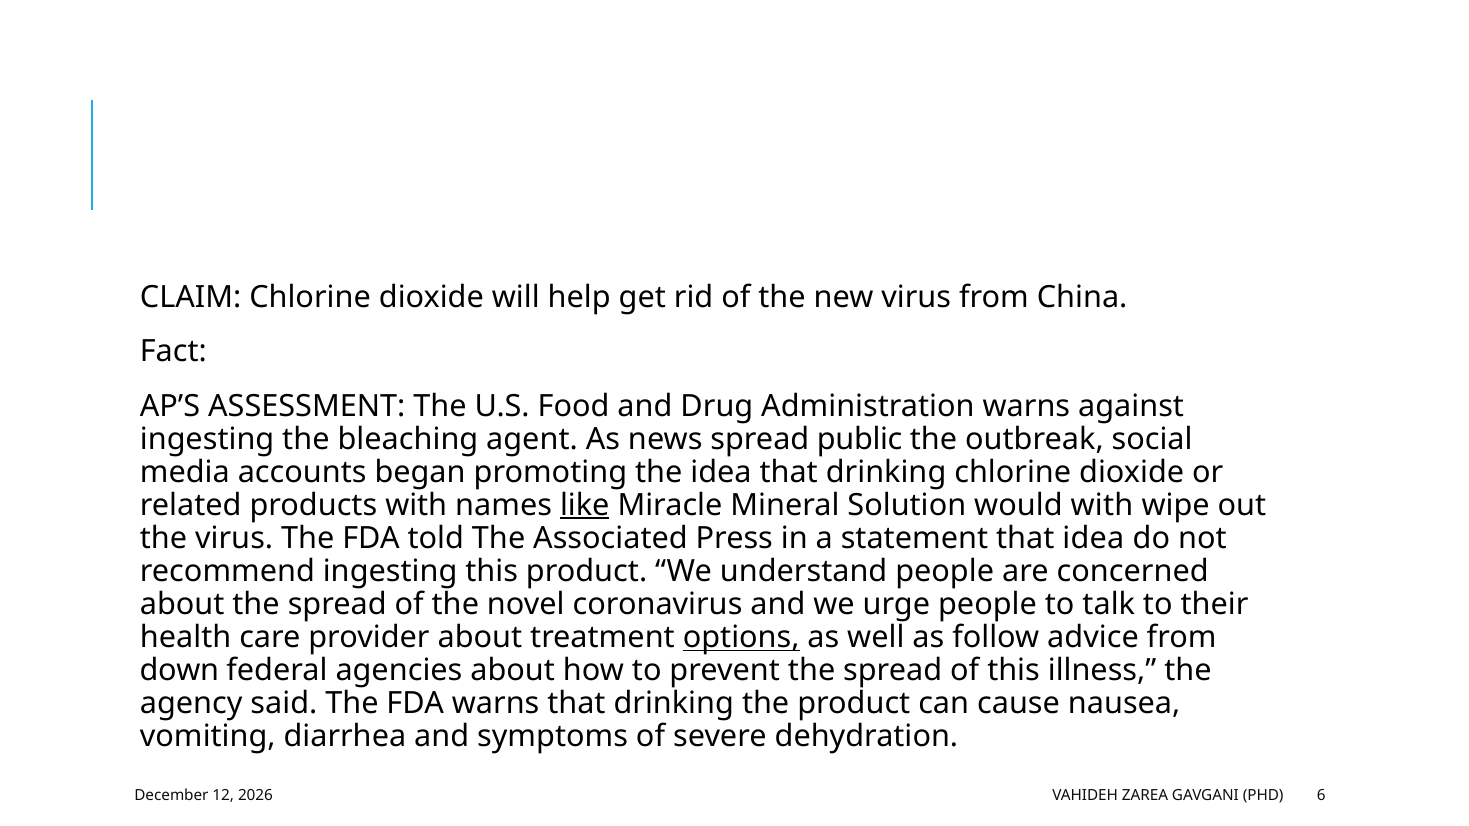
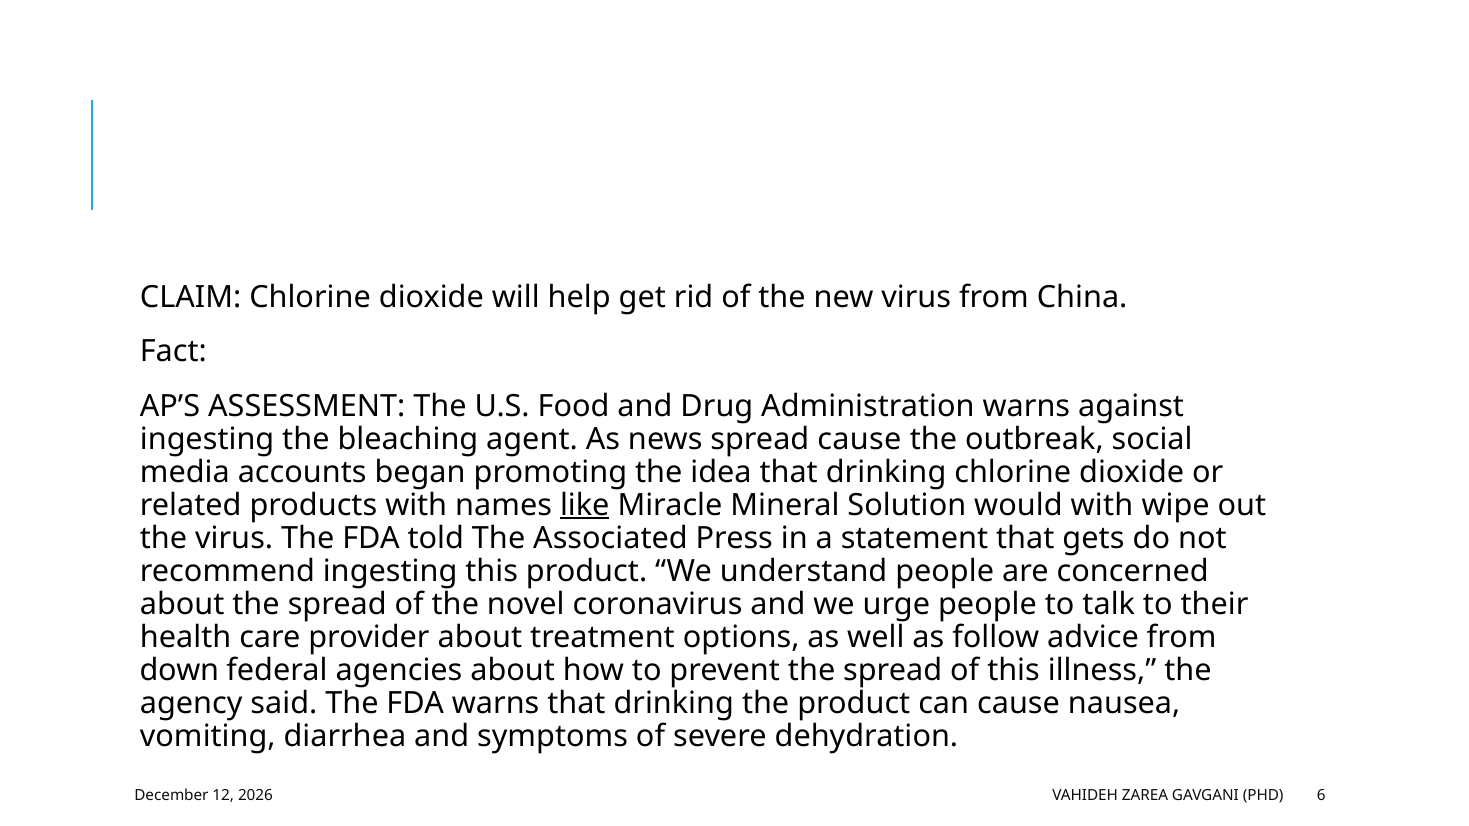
spread public: public -> cause (859, 439)
that idea: idea -> gets (1093, 538)
options underline: present -> none (741, 638)
